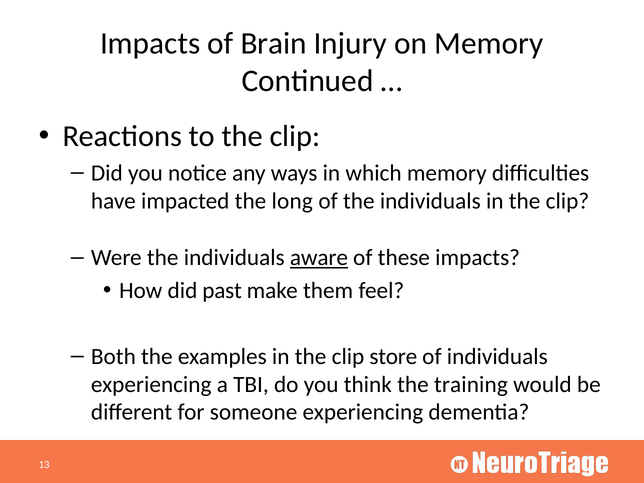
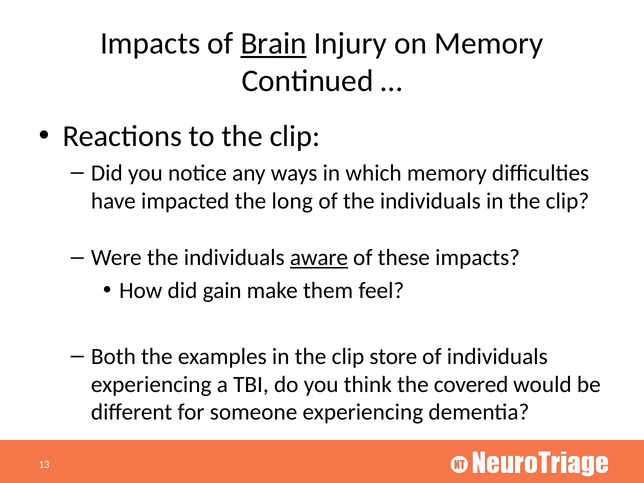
Brain underline: none -> present (274, 44)
past: past -> gain (222, 291)
training: training -> covered (471, 384)
